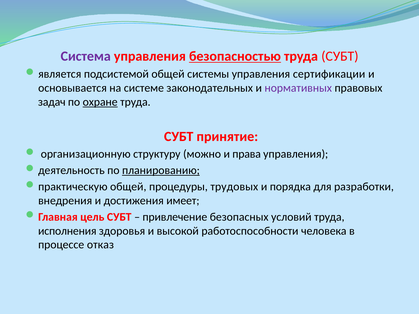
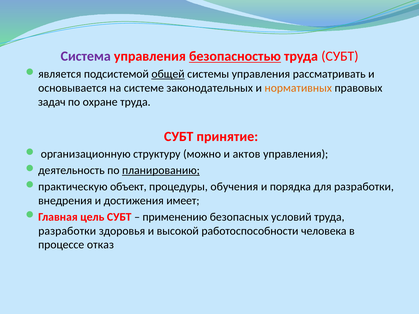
общей underline: none -> present (168, 74)
сертификации: сертификации -> рассматривать (329, 74)
нормативных colour: purple -> orange (298, 88)
охране underline: present -> none (100, 102)
права: права -> актов (247, 154)
общей: общей -> объект (128, 187)
трудовых: трудовых -> обучения (234, 187)
привлечение: привлечение -> применению (175, 217)
исполнения: исполнения -> разработки (67, 231)
